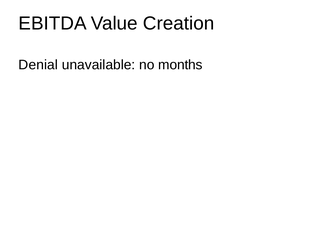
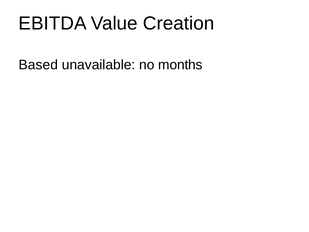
Denial: Denial -> Based (38, 65)
